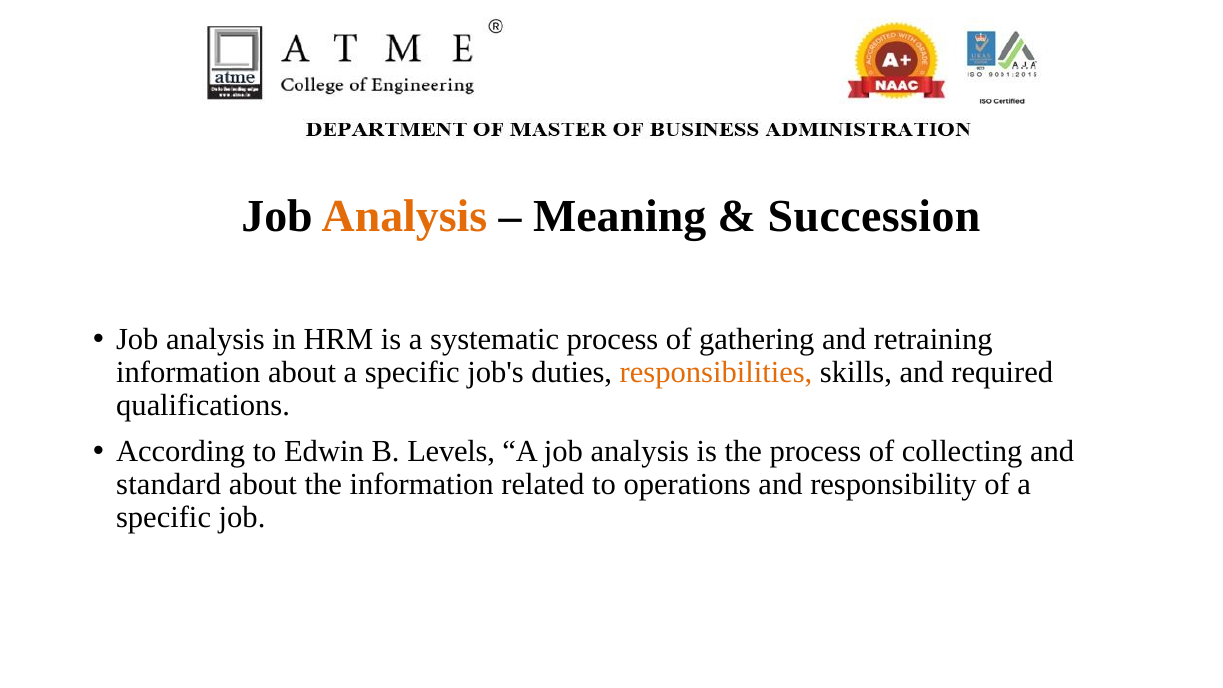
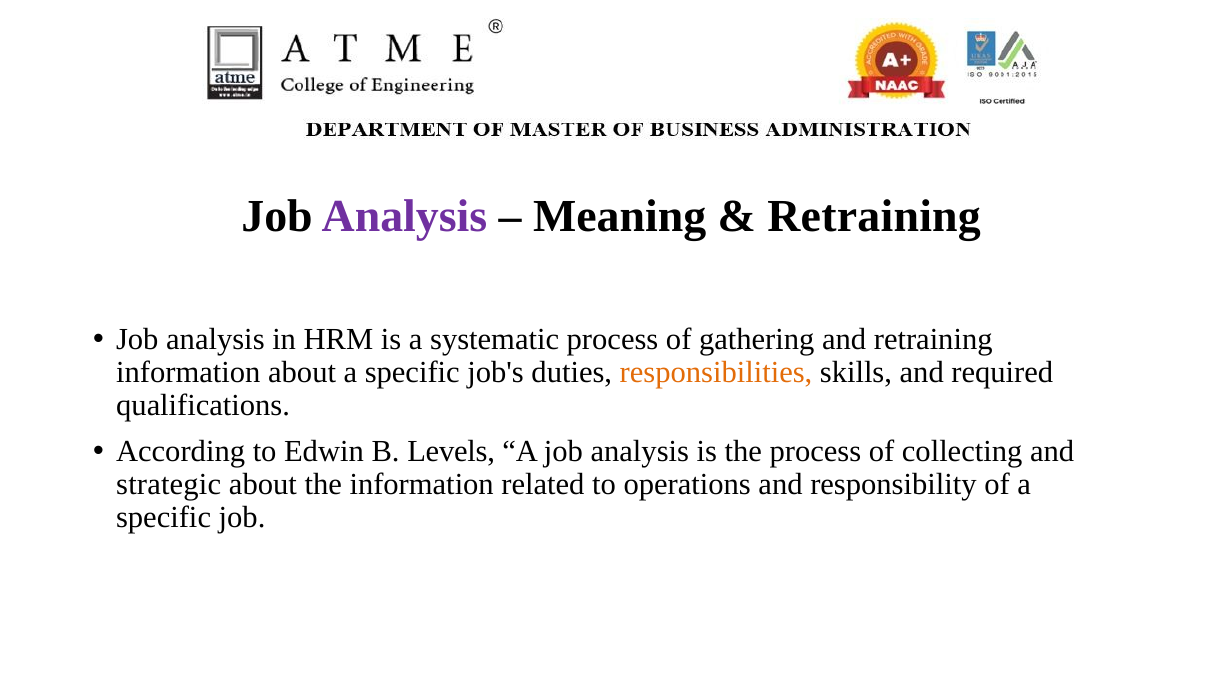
Analysis colour: orange -> purple (404, 217)
Succession: Succession -> Retraining (874, 217)
standard: standard -> strategic (169, 484)
